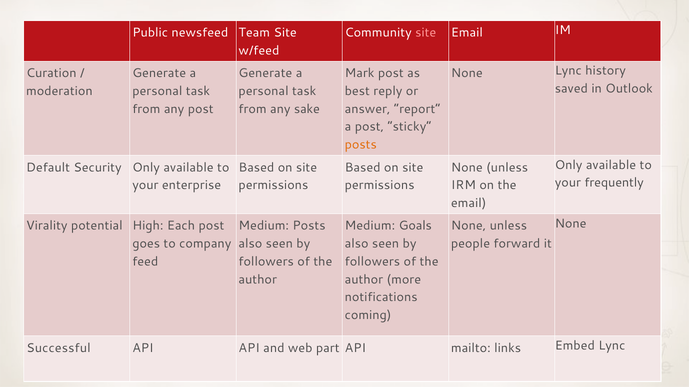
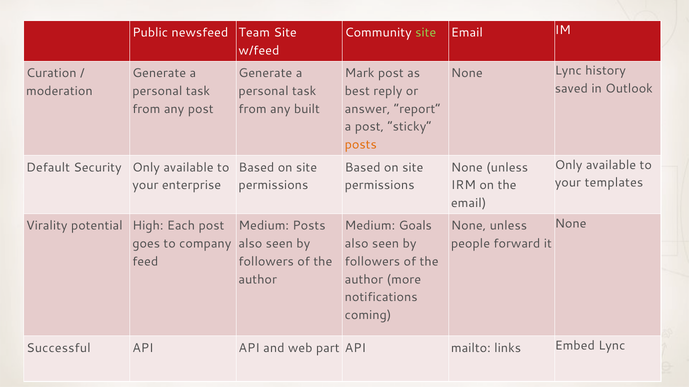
site colour: pink -> light green (426, 33)
sake: sake -> built (307, 109)
frequently: frequently -> templates (614, 183)
